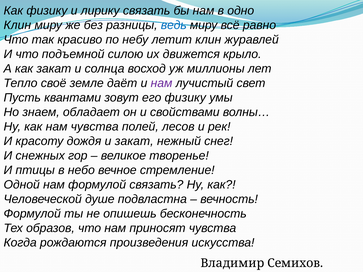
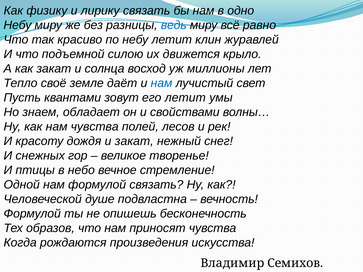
Клин: Клин -> Небу (17, 25)
нам colour: purple -> blue (162, 83)
его физику: физику -> летит (185, 98)
